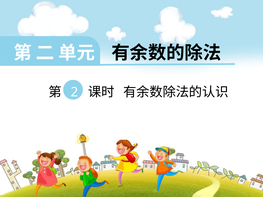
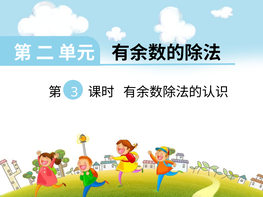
2: 2 -> 3 (74, 92)
